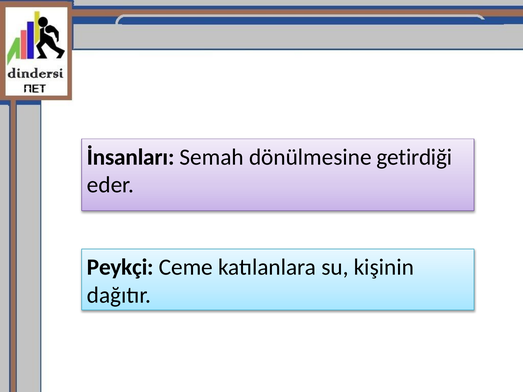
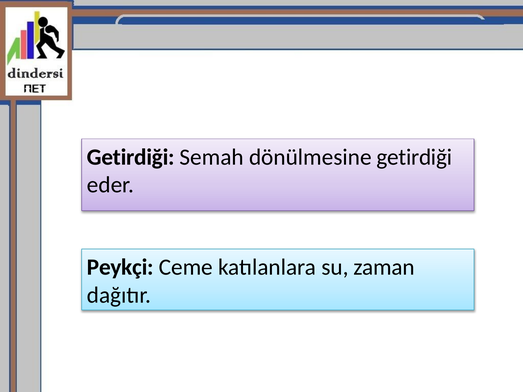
İnsanları: İnsanları -> Getirdiği (131, 157)
kişinin: kişinin -> zaman (384, 267)
